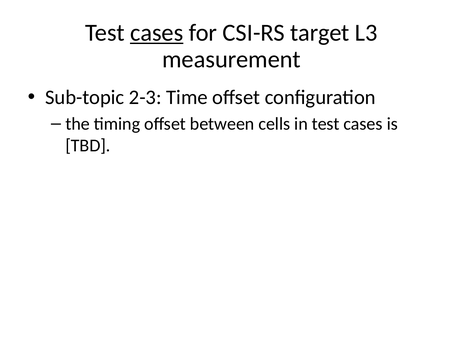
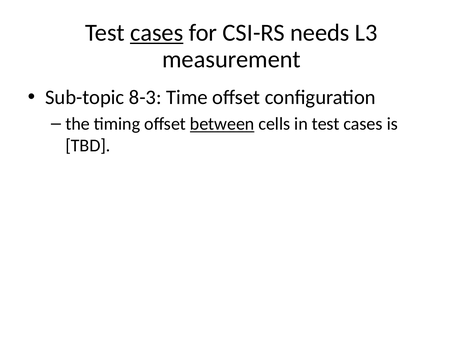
target: target -> needs (320, 33)
2-3: 2-3 -> 8-3 (145, 97)
between underline: none -> present (222, 124)
